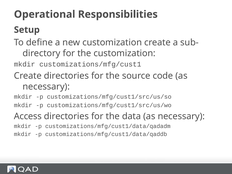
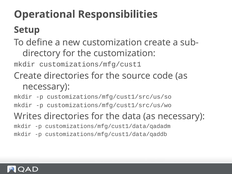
Access: Access -> Writes (28, 116)
